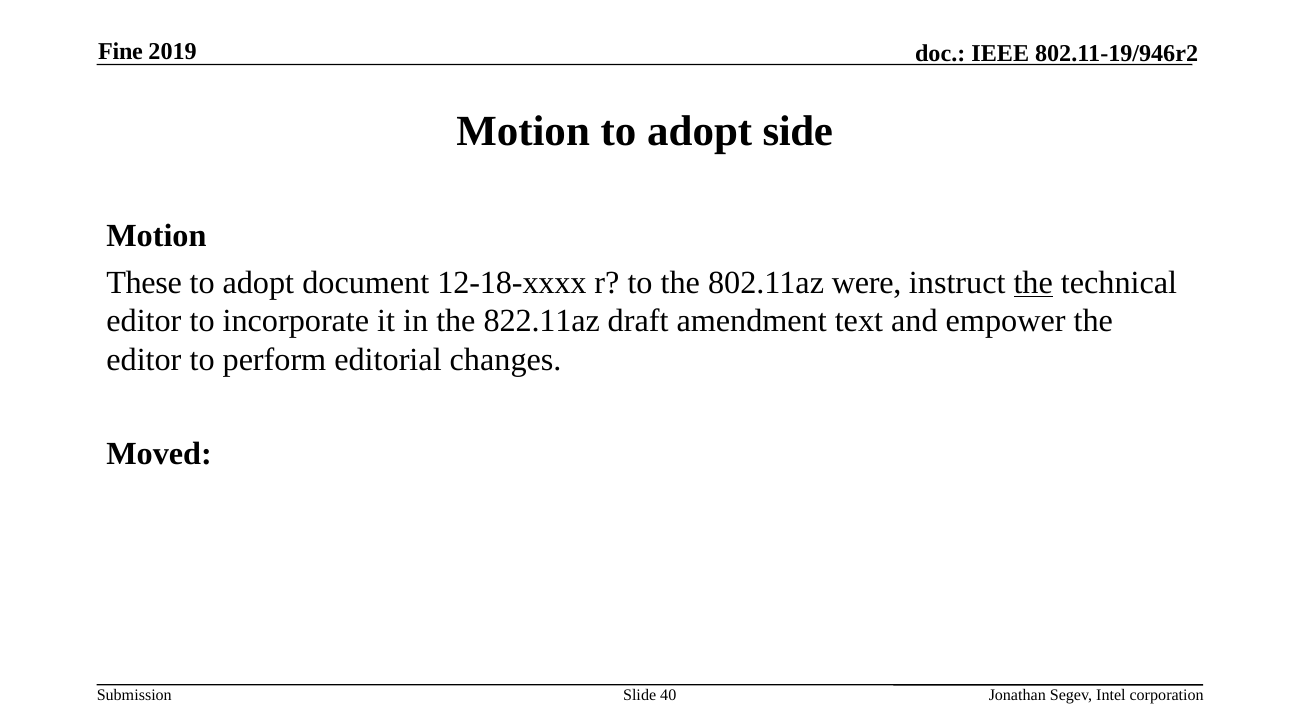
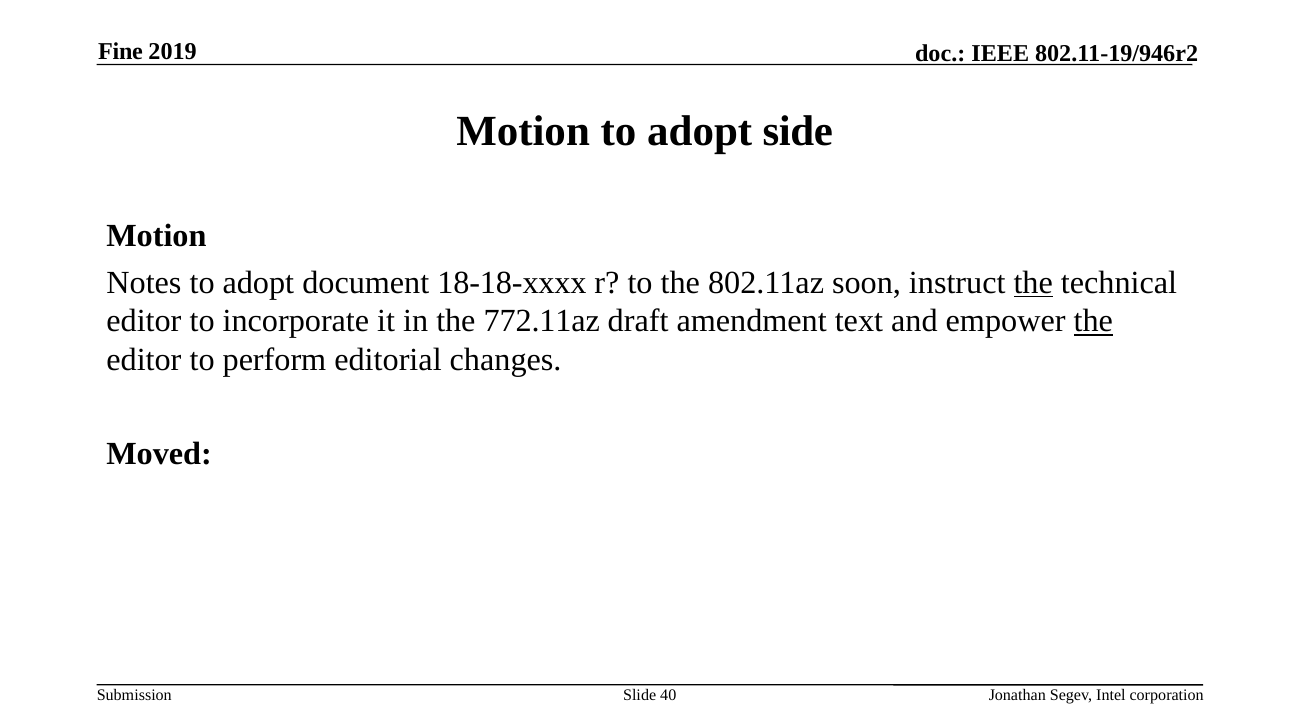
These: These -> Notes (144, 283)
12-18-xxxx: 12-18-xxxx -> 18-18-xxxx (512, 283)
were: were -> soon (867, 283)
822.11az: 822.11az -> 772.11az (542, 321)
the underline: none -> present (1093, 321)
